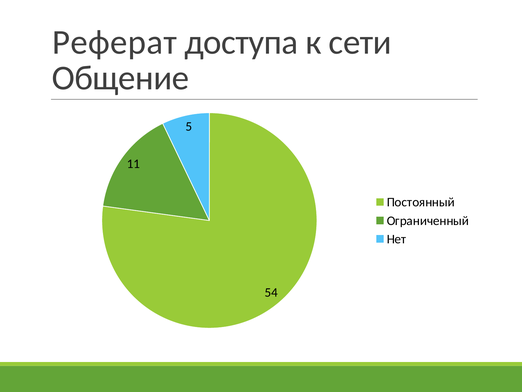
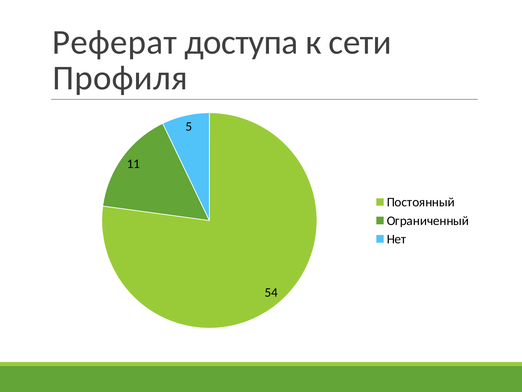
Общение: Общение -> Профиля (120, 78)
